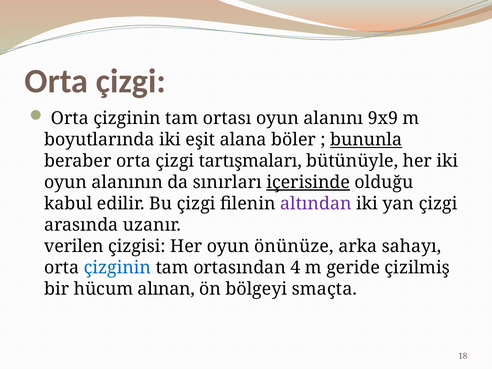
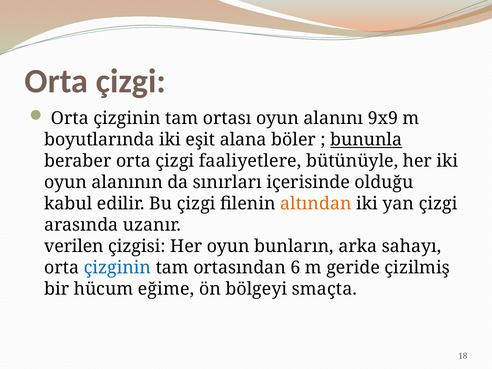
tartışmaları: tartışmaları -> faaliyetlere (250, 161)
içerisinde underline: present -> none (308, 182)
altından colour: purple -> orange (316, 204)
önünüze: önünüze -> bunların (294, 246)
4: 4 -> 6 (295, 268)
alınan: alınan -> eğime (166, 289)
